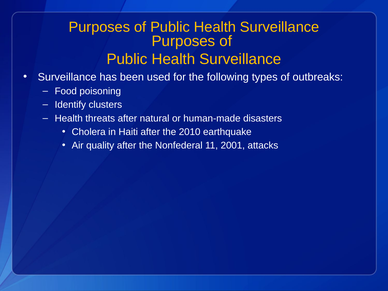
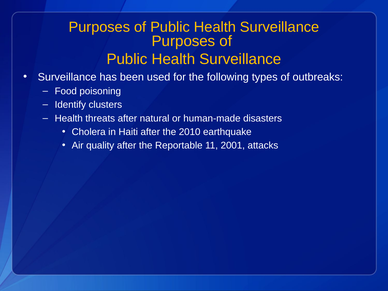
Nonfederal: Nonfederal -> Reportable (179, 146)
